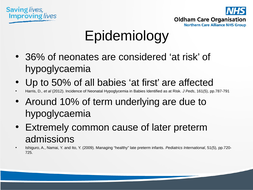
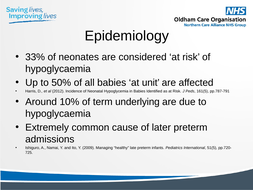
36%: 36% -> 33% (35, 57)
first: first -> unit (151, 82)
